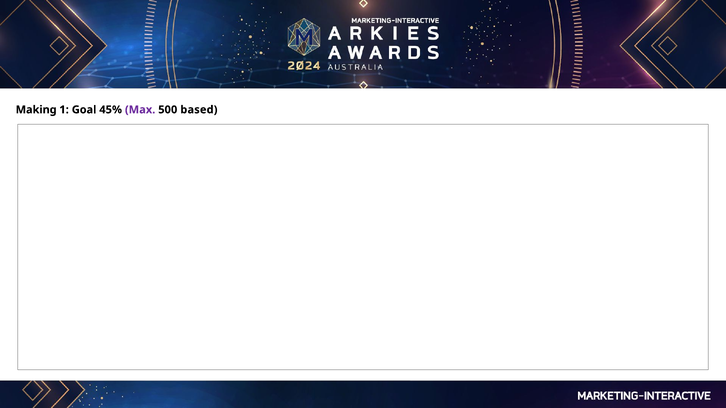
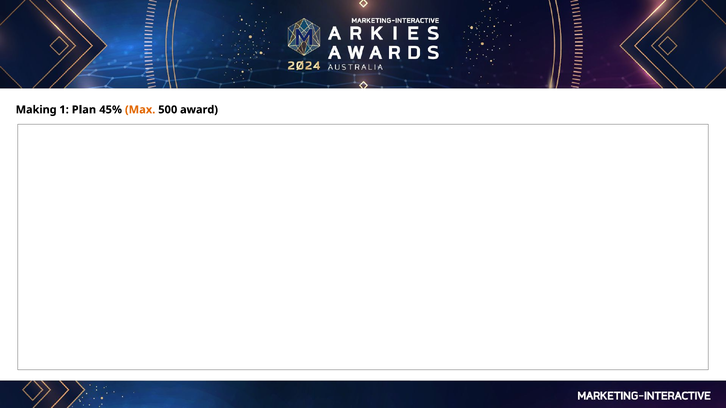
Goal: Goal -> Plan (84, 110)
Max colour: purple -> orange (140, 110)
based: based -> award (199, 110)
